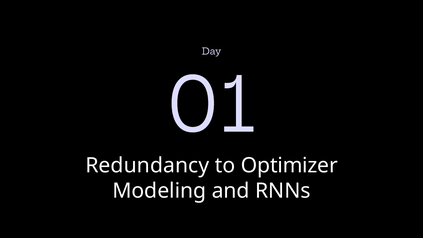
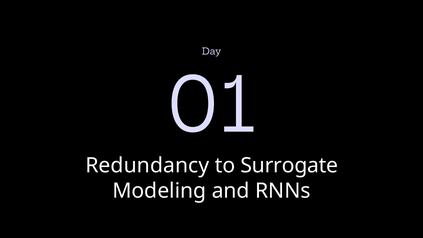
Optimizer: Optimizer -> Surrogate (289, 166)
